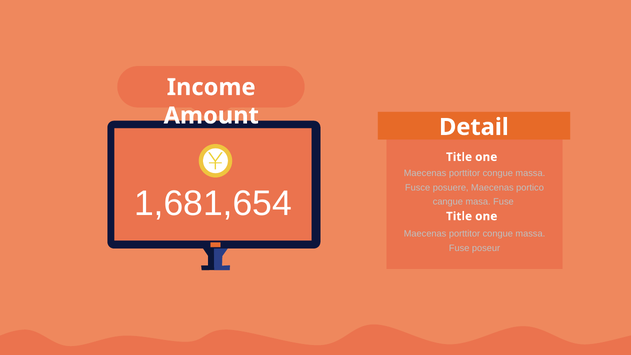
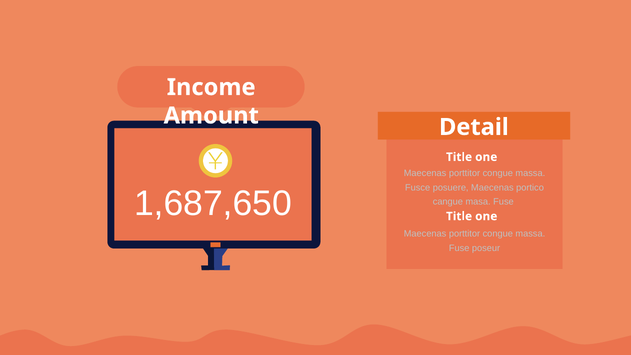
1,681,654: 1,681,654 -> 1,687,650 (213, 204)
